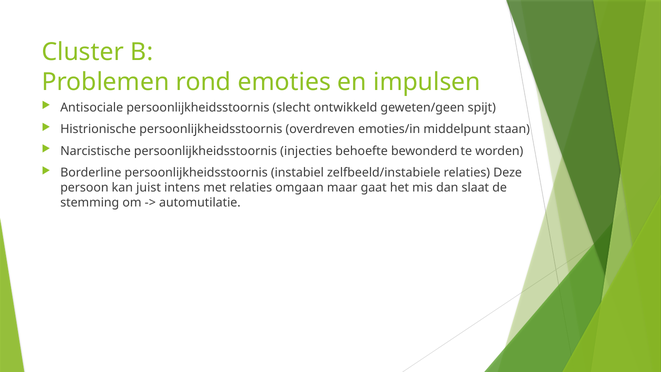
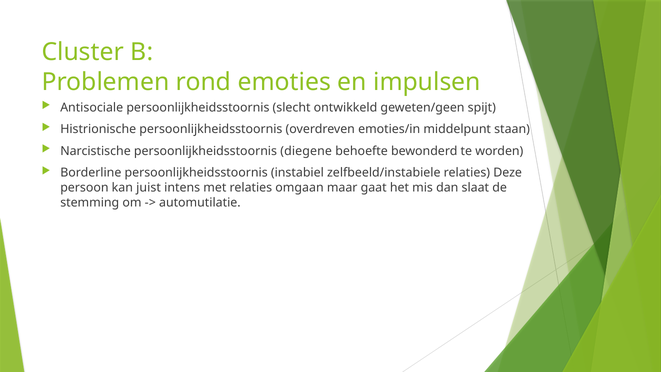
injecties: injecties -> diegene (306, 151)
